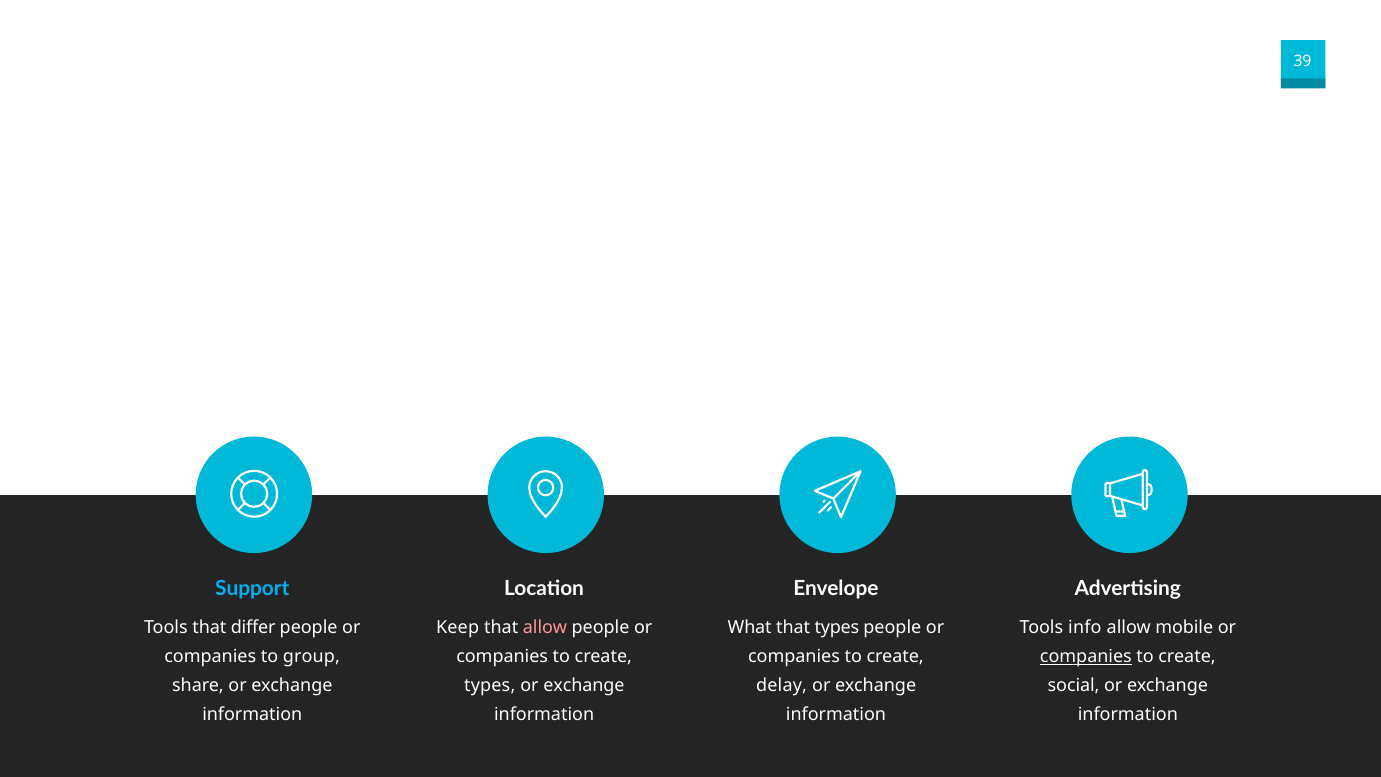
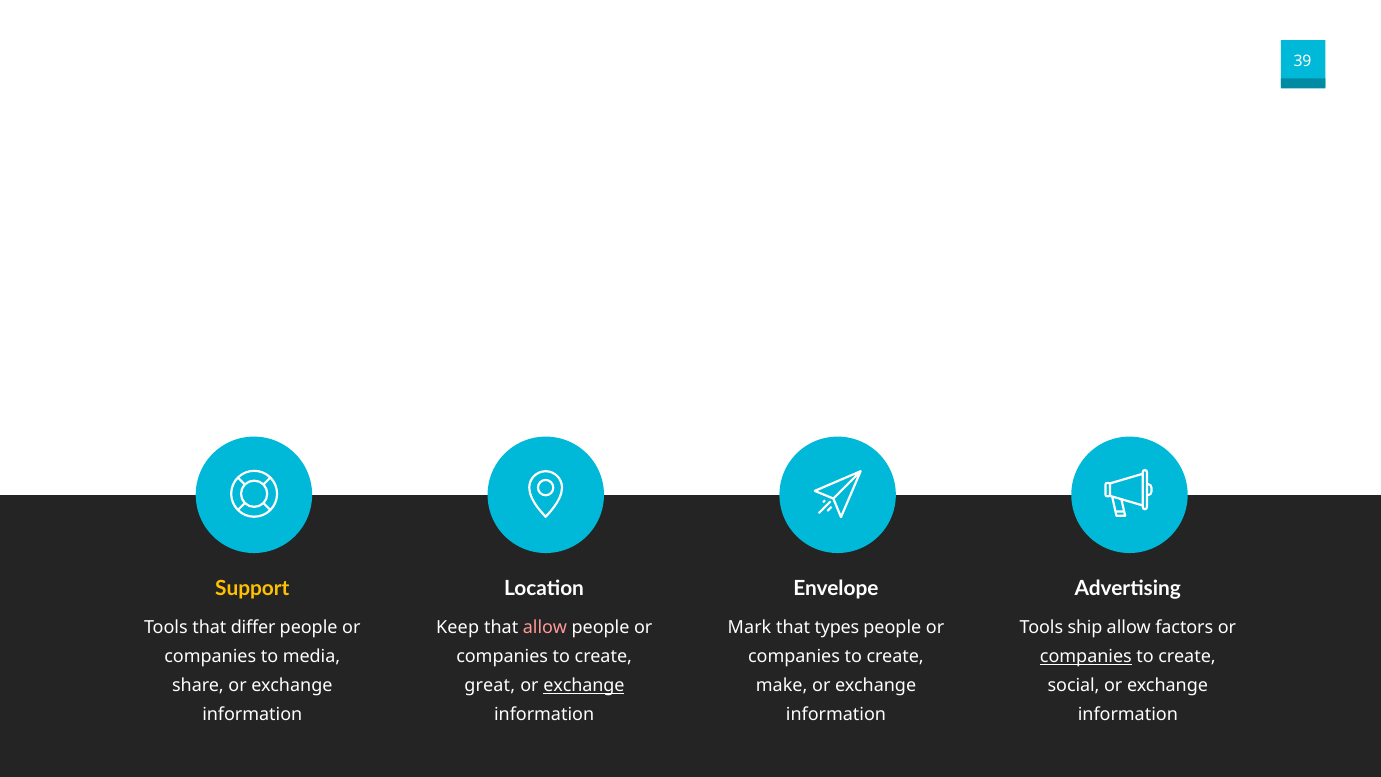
Support colour: light blue -> yellow (252, 589)
What: What -> Mark (750, 627)
info: info -> ship (1085, 627)
mobile: mobile -> factors (1184, 627)
group: group -> media (312, 656)
types: types -> great (490, 685)
exchange underline: none -> present (584, 685)
delay: delay -> make (782, 685)
